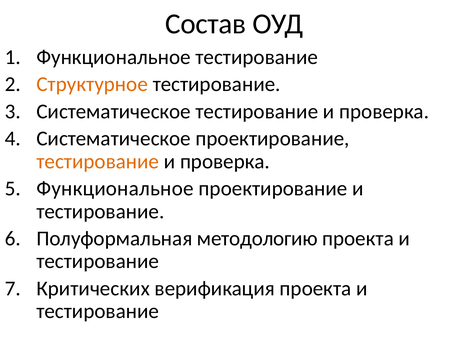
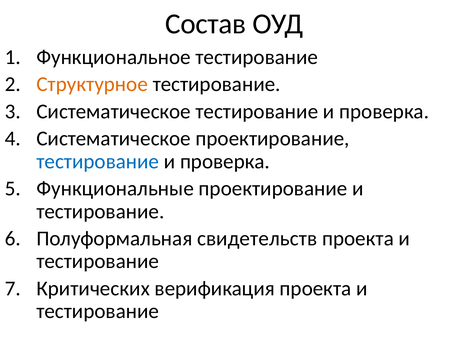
тестирование colour: orange -> blue (98, 161)
Функциональное: Функциональное -> Функциональные (115, 188)
методологию: методологию -> свидетельств (257, 238)
